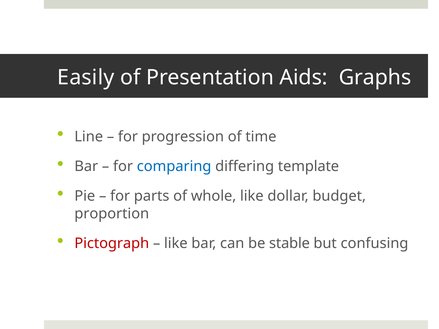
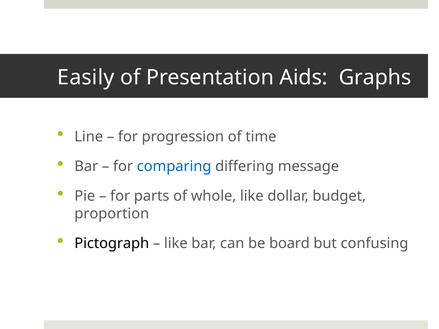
template: template -> message (308, 166)
Pictograph colour: red -> black (112, 243)
stable: stable -> board (289, 243)
